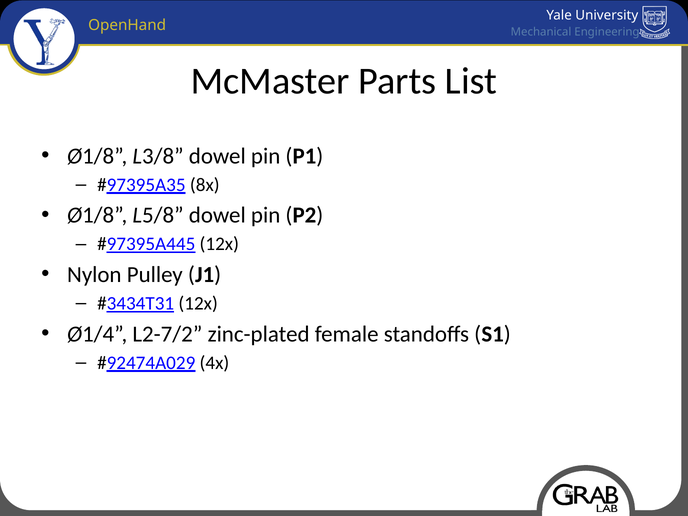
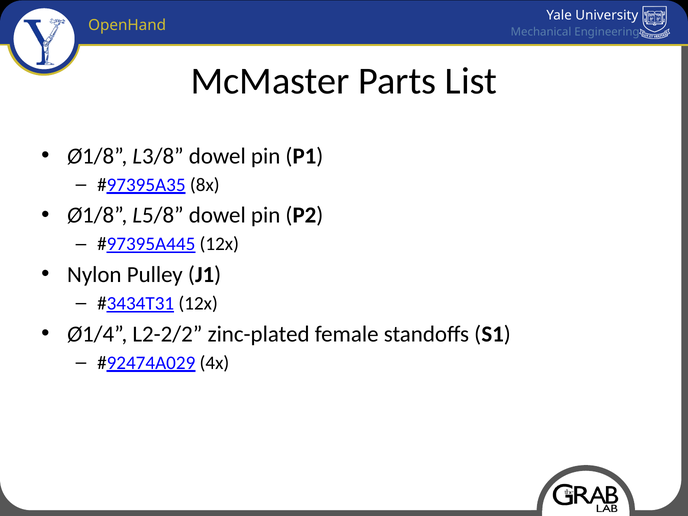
L2-7/2: L2-7/2 -> L2-2/2 (167, 334)
